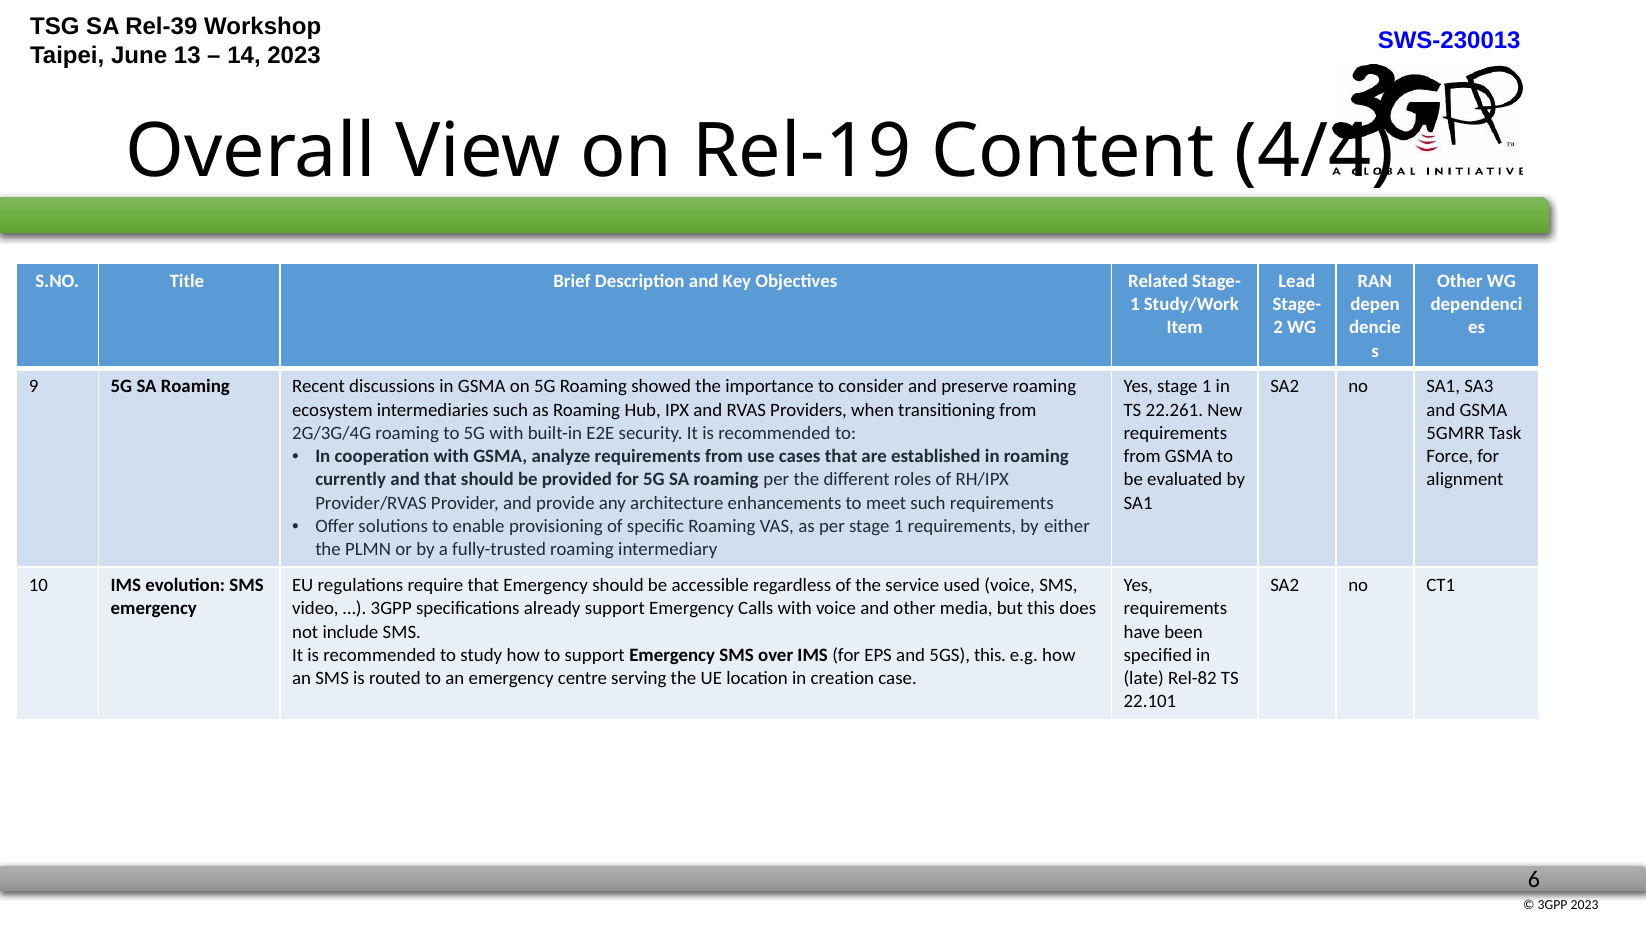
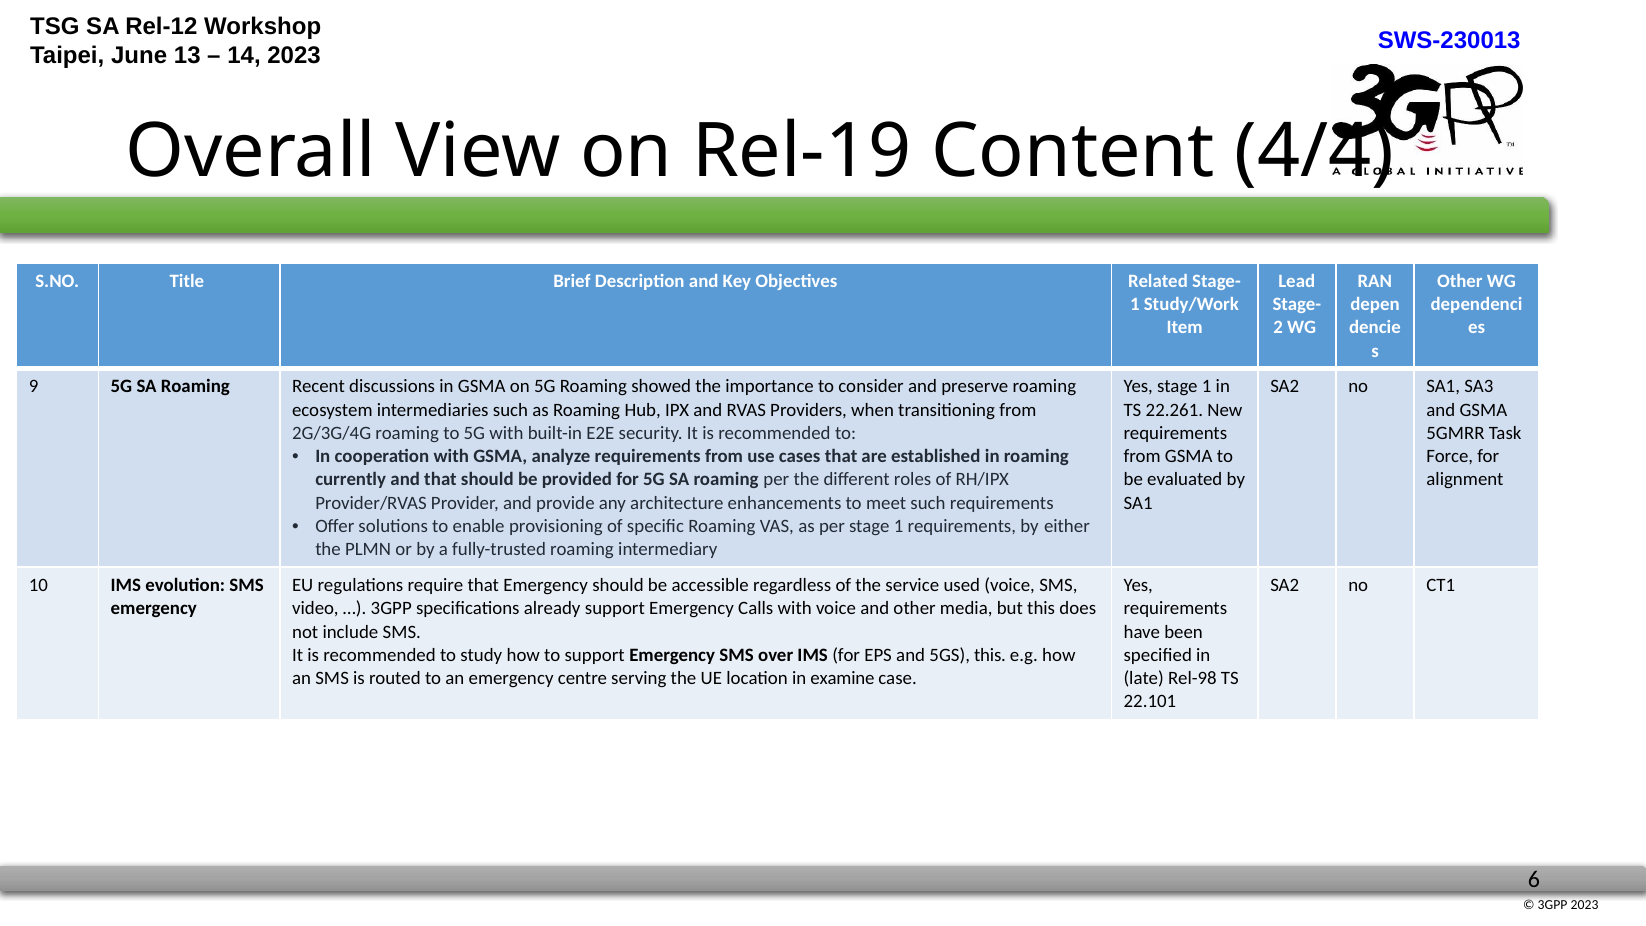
Rel-39: Rel-39 -> Rel-12 (161, 27)
creation: creation -> examine (842, 678)
Rel-82: Rel-82 -> Rel-98 (1192, 678)
